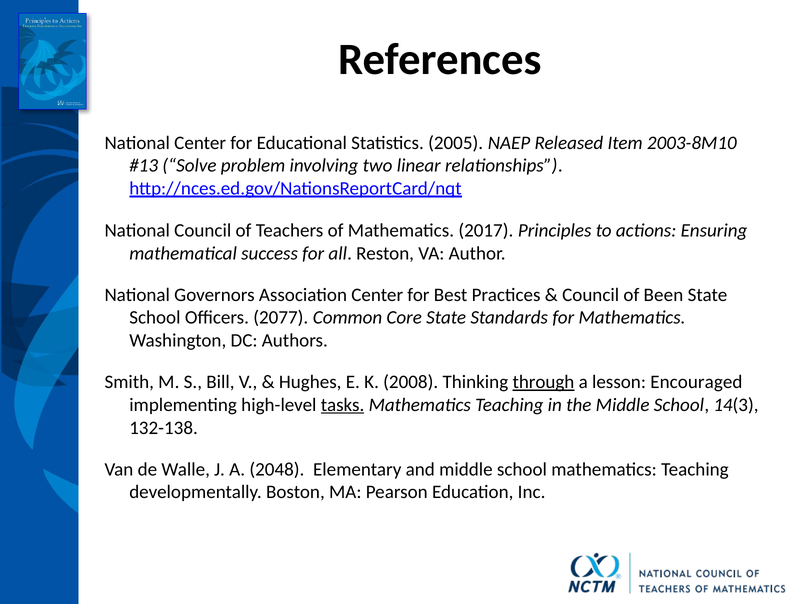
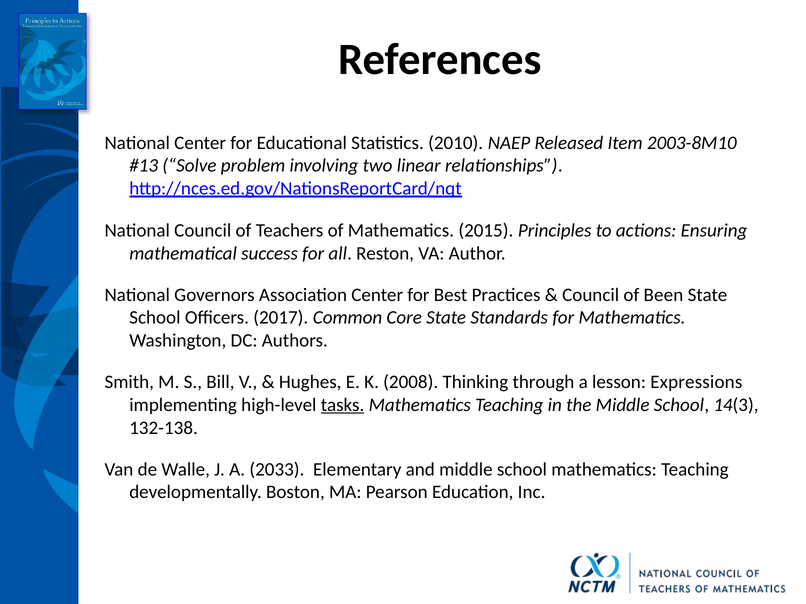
2005: 2005 -> 2010 (456, 143)
2017: 2017 -> 2015 (486, 231)
2077: 2077 -> 2017 (281, 318)
through underline: present -> none (543, 382)
Encouraged: Encouraged -> Expressions (696, 382)
2048: 2048 -> 2033 (277, 470)
